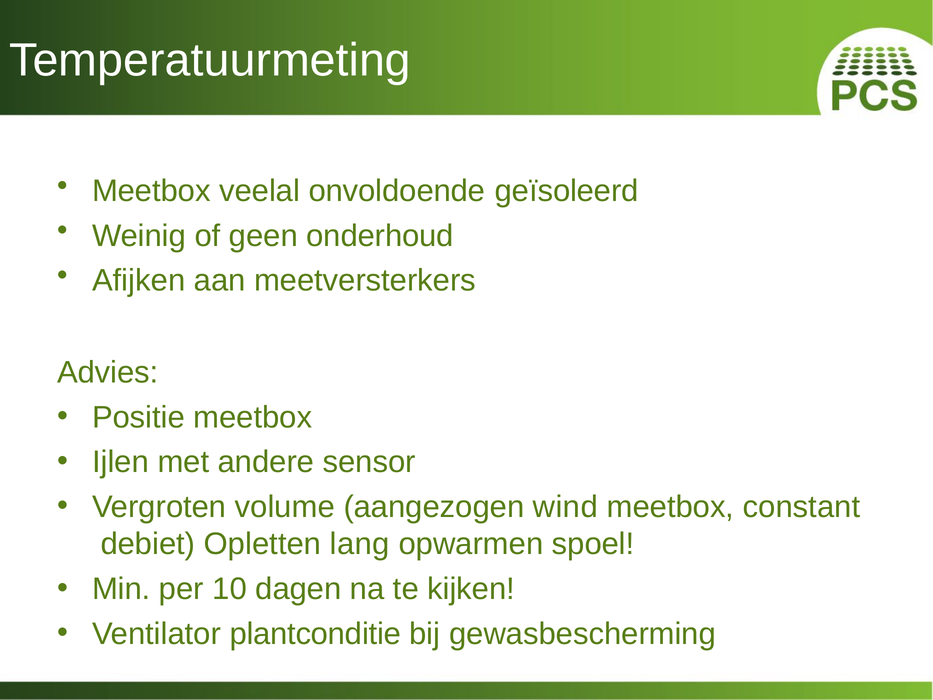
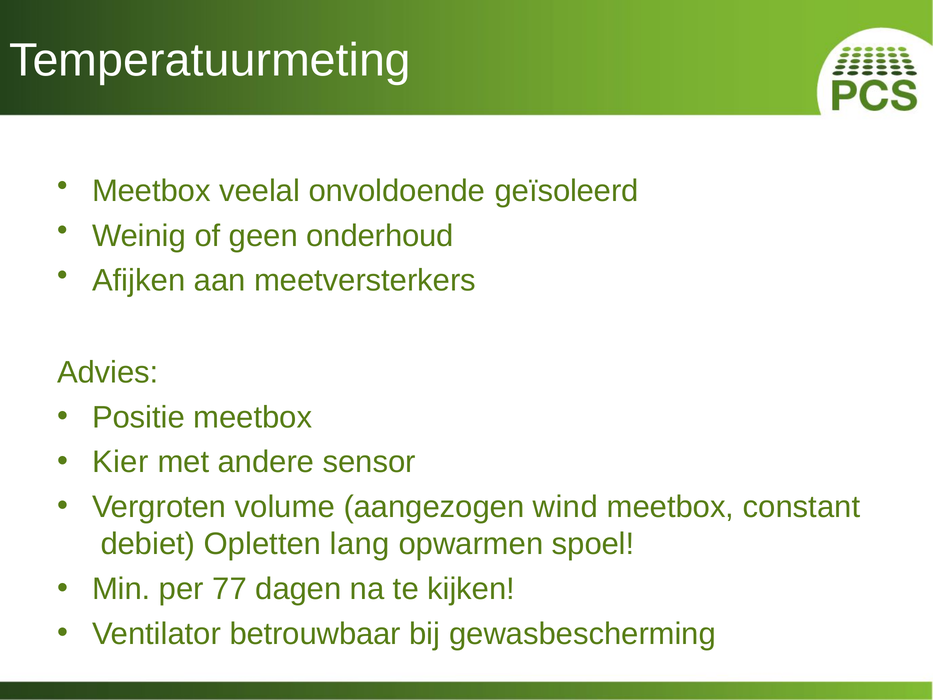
Ijlen: Ijlen -> Kier (120, 462)
10: 10 -> 77 (230, 589)
plantconditie: plantconditie -> betrouwbaar (315, 634)
